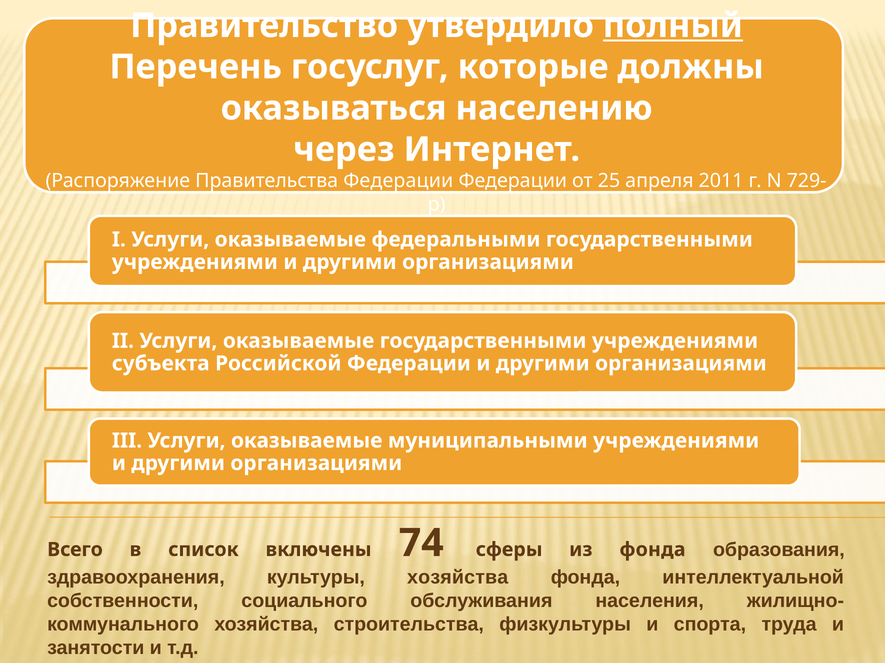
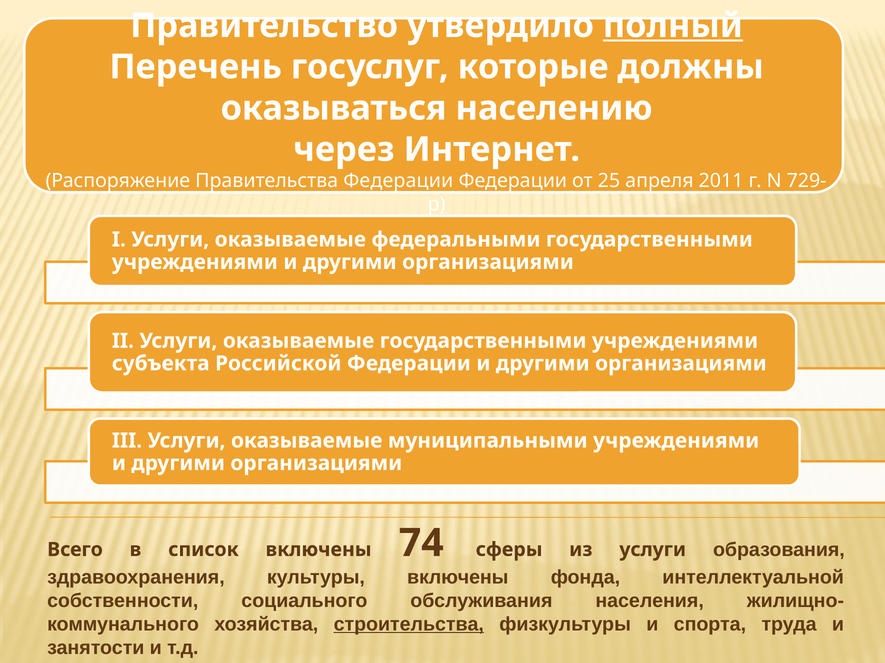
из фонда: фонда -> услуги (653, 550)
культуры хозяйства: хозяйства -> включены (458, 578)
строительства underline: none -> present (409, 625)
